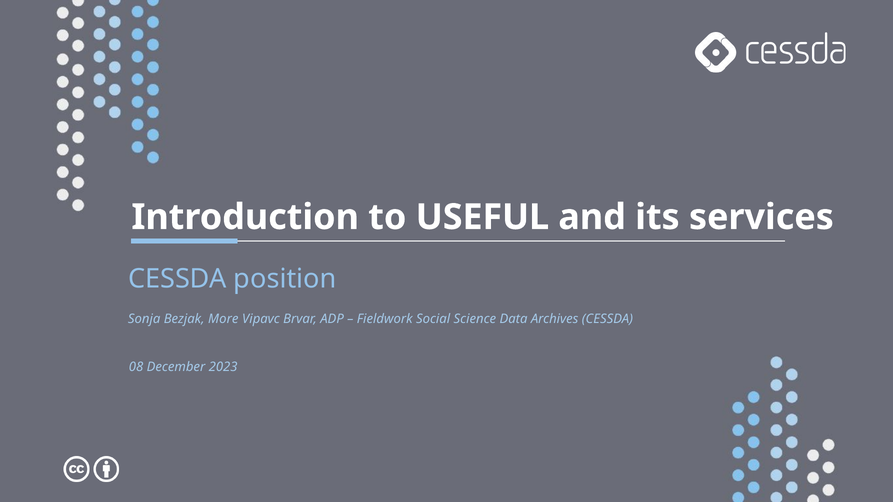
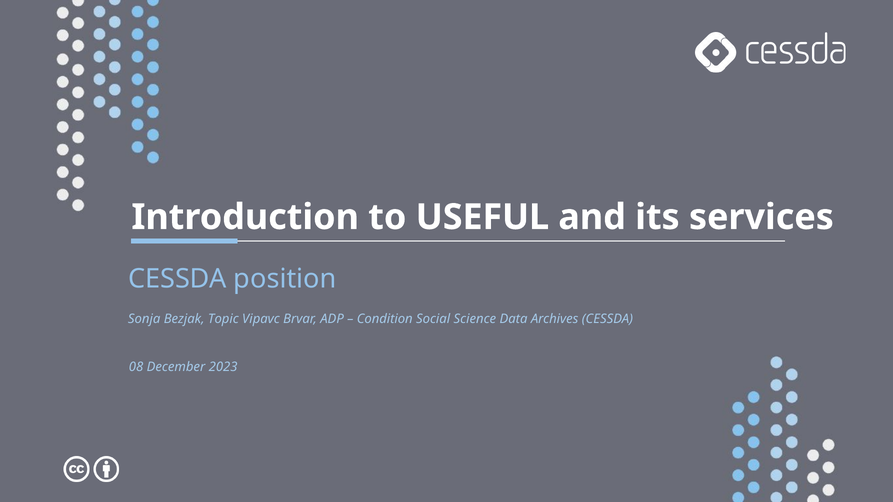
More: More -> Topic (223, 319)
Fieldwork: Fieldwork -> Condition (385, 319)
